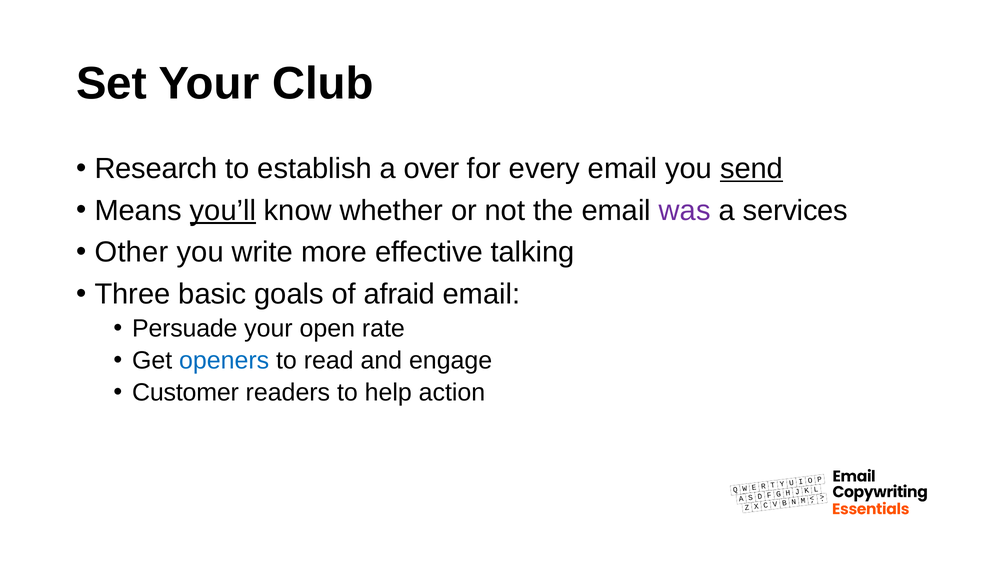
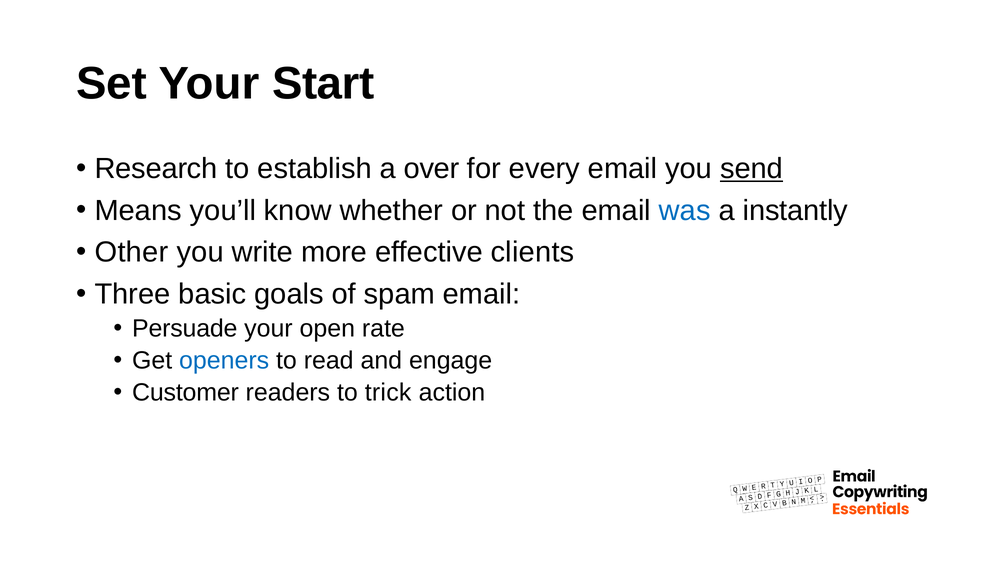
Club: Club -> Start (323, 84)
you’ll underline: present -> none (223, 210)
was colour: purple -> blue (685, 210)
services: services -> instantly (795, 210)
talking: talking -> clients (533, 252)
afraid: afraid -> spam (399, 294)
help: help -> trick (388, 393)
